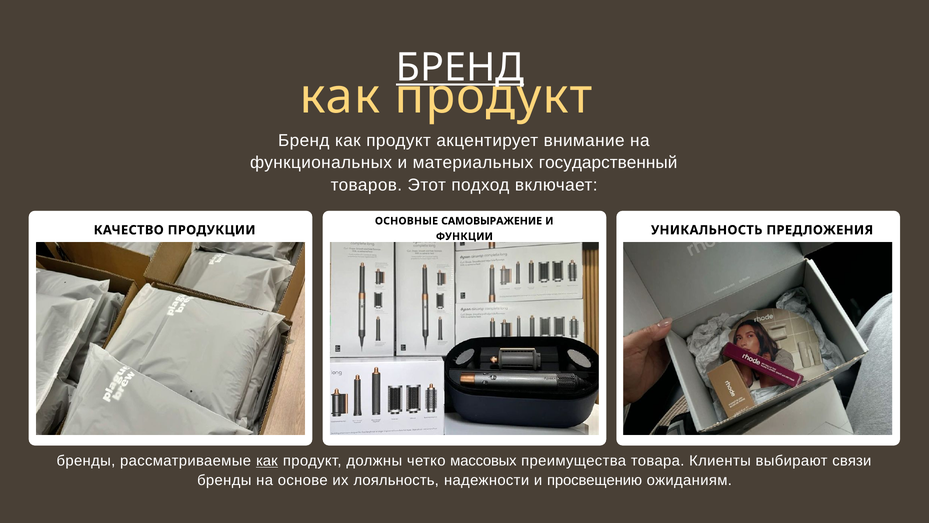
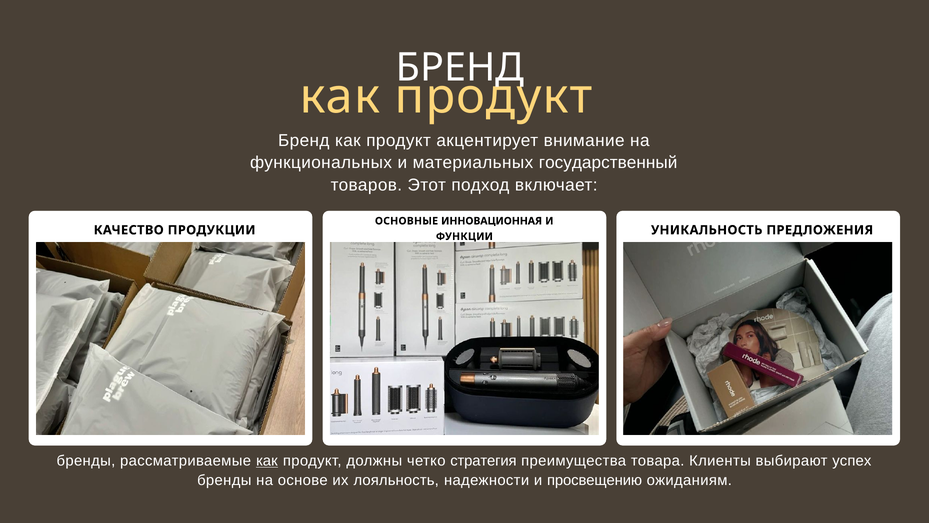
БРЕНД underline: present -> none (460, 67)
САМОВЫРАЖЕНИЕ: САМОВЫРАЖЕНИЕ -> ИННОВАЦИОННАЯ (492, 221)
массовых: массовых -> стратегия (483, 460)
связи: связи -> успех (852, 460)
